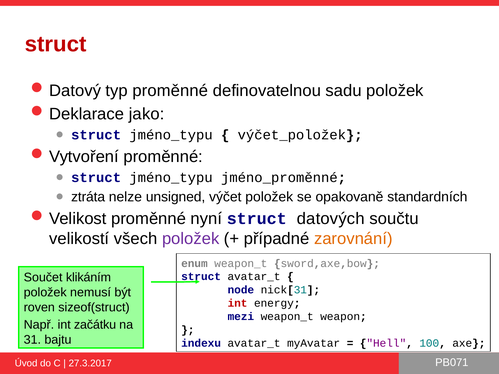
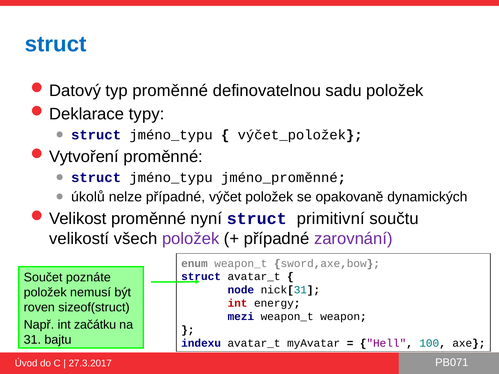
struct colour: red -> blue (56, 44)
jako: jako -> typy (147, 114)
ztráta: ztráta -> úkolů (88, 197)
nelze unsigned: unsigned -> případné (175, 197)
standardních: standardních -> dynamických (427, 197)
datových: datových -> primitivní (331, 219)
zarovnání colour: orange -> purple (353, 239)
klikáním: klikáním -> poznáte (88, 278)
